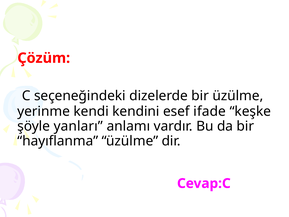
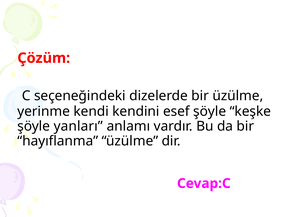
esef ifade: ifade -> şöyle (210, 111)
